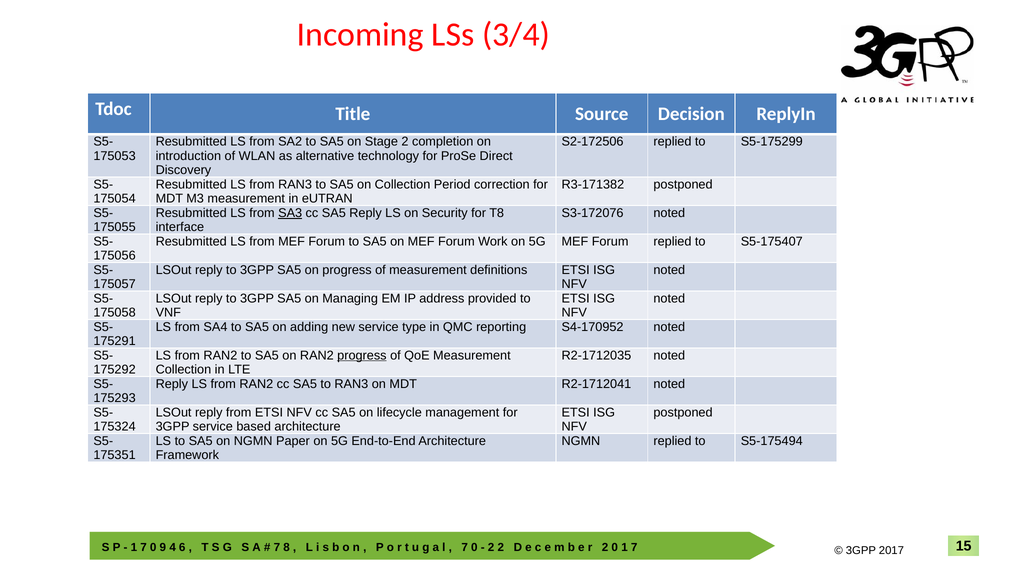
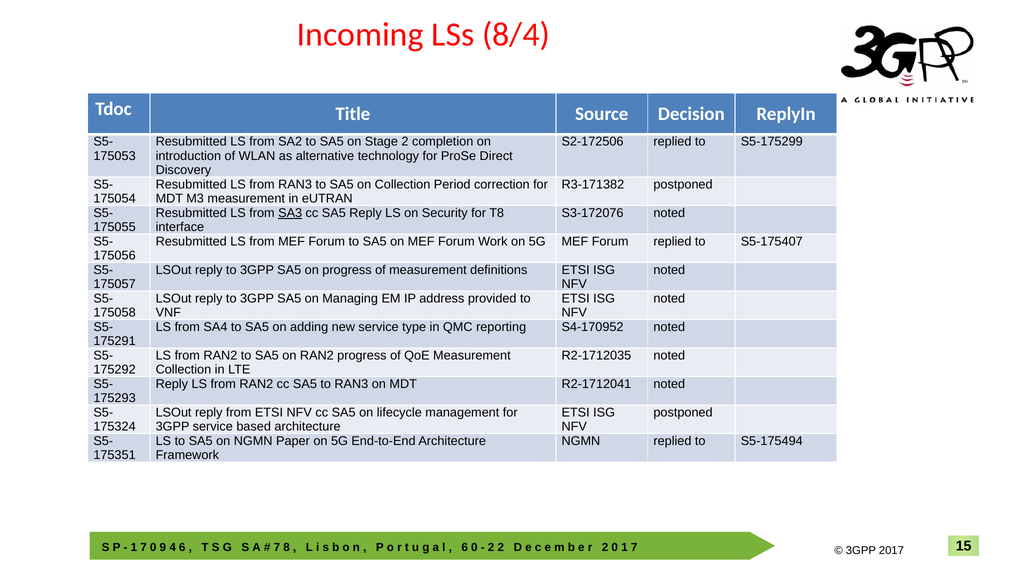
3/4: 3/4 -> 8/4 (516, 34)
progress underline: present -> none (362, 355)
7: 7 -> 6 (465, 547)
